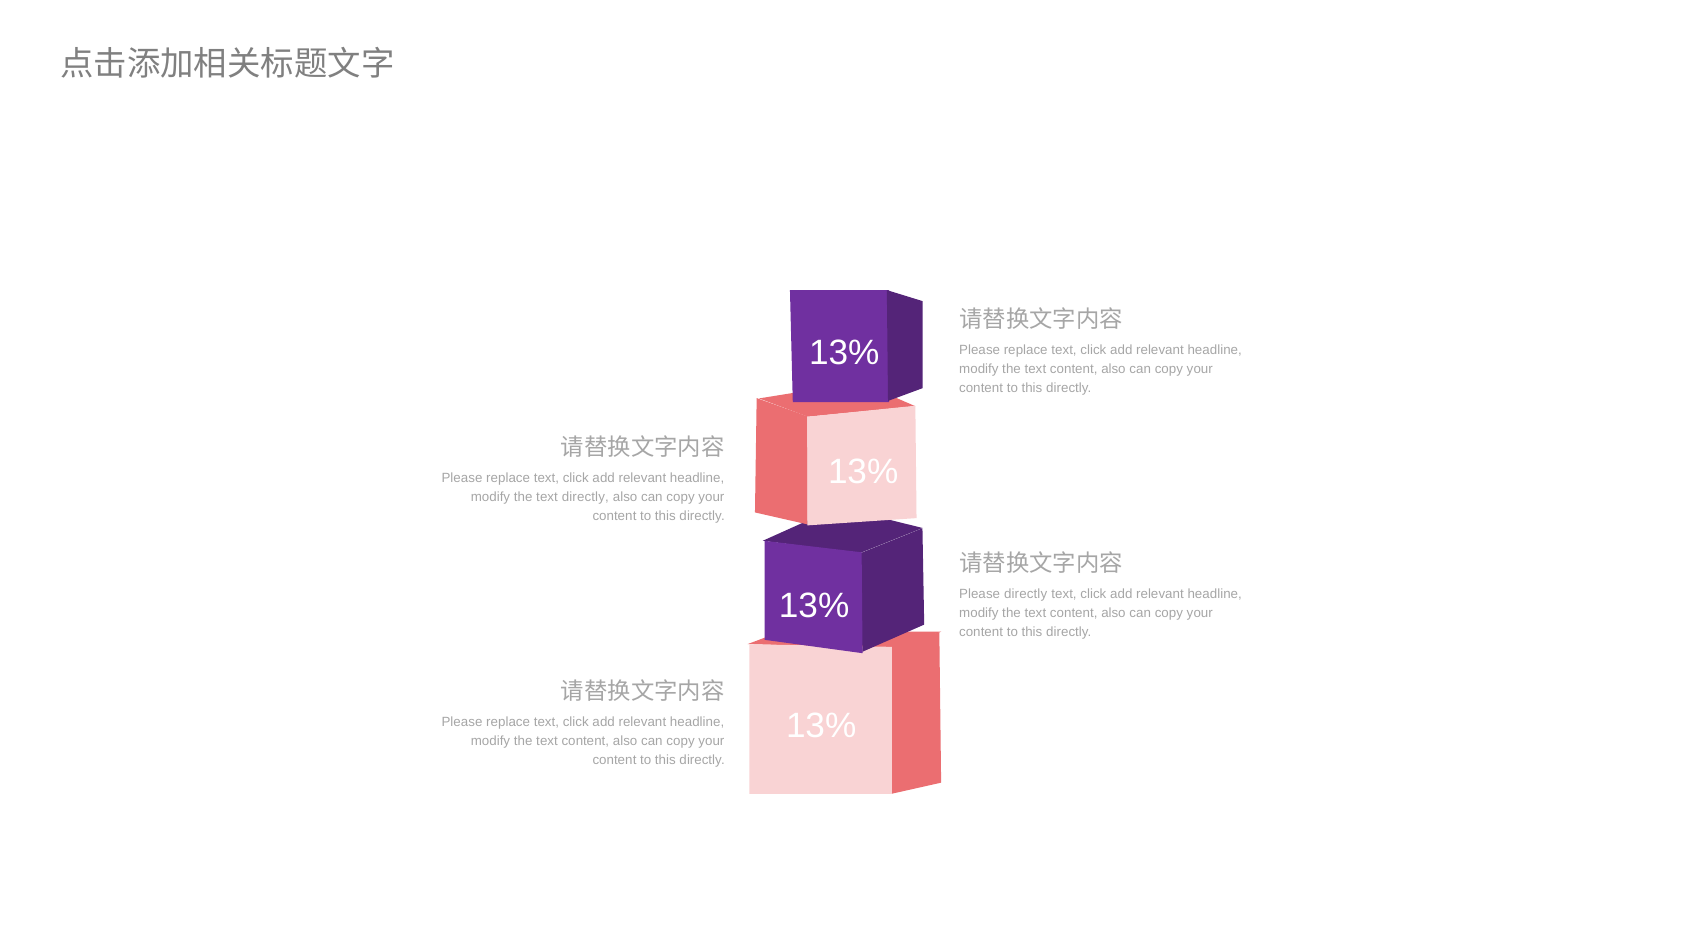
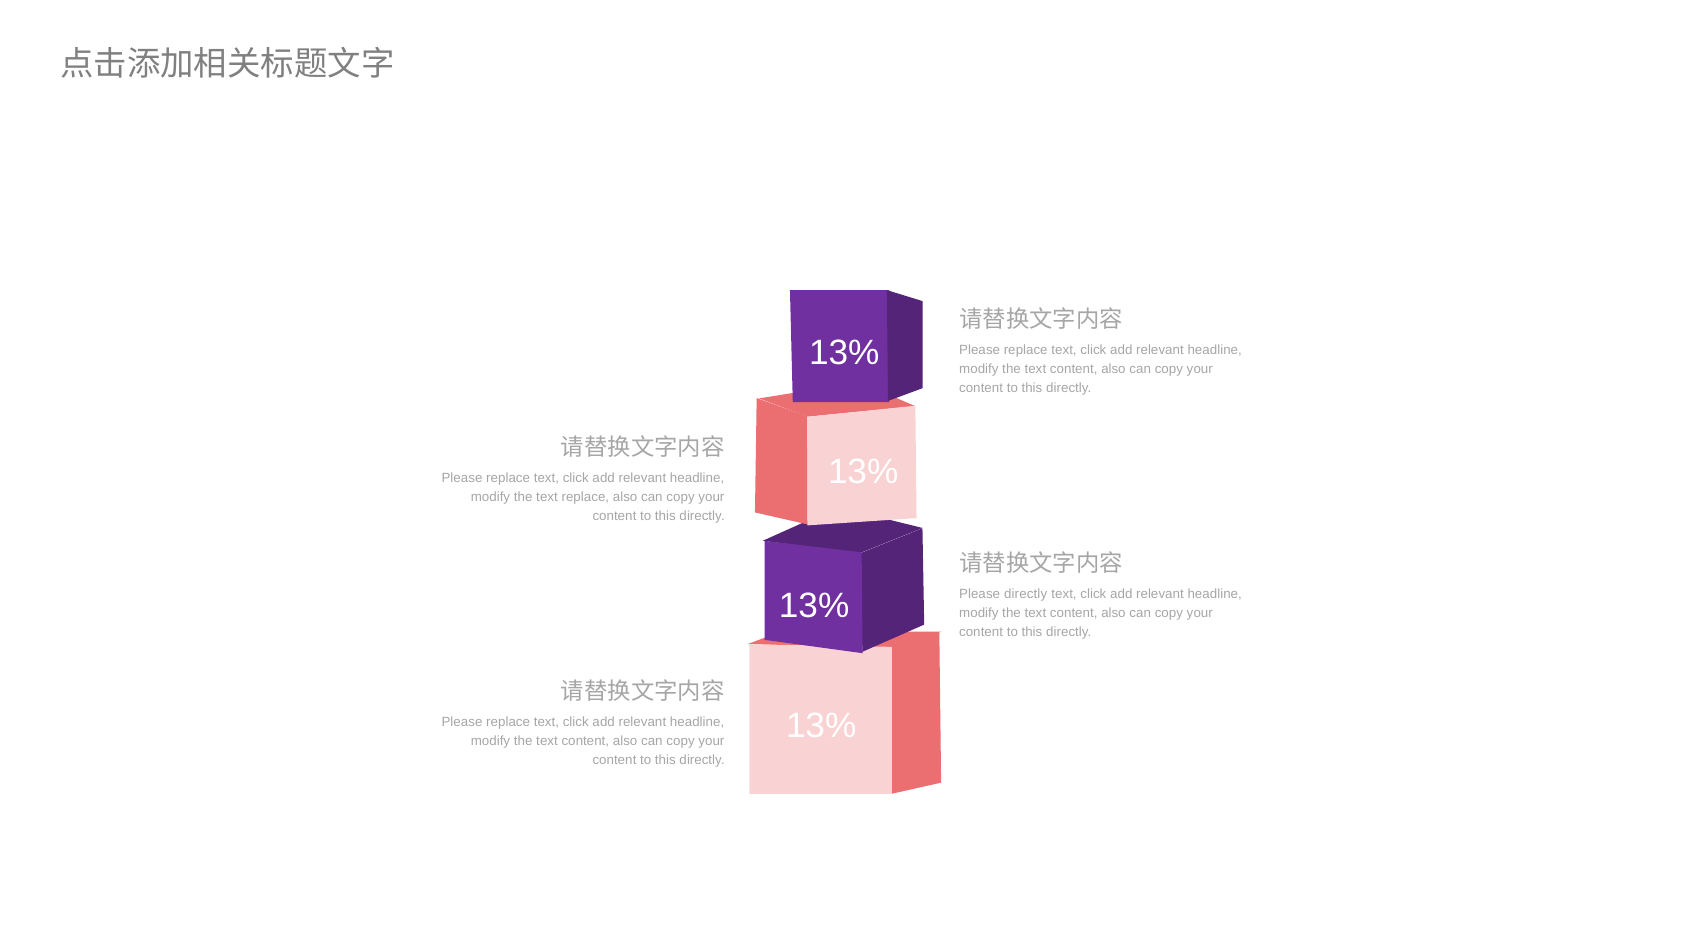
text directly: directly -> replace (585, 497)
